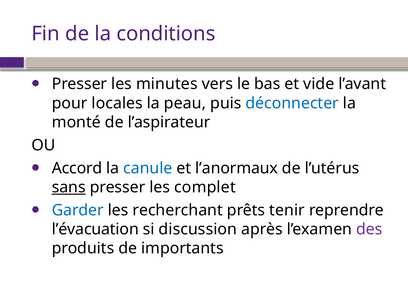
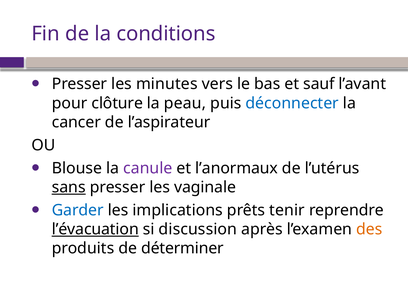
vide: vide -> sauf (319, 84)
locales: locales -> clôture (117, 103)
monté: monté -> cancer (76, 122)
Accord: Accord -> Blouse (77, 168)
canule colour: blue -> purple (148, 168)
complet: complet -> vaginale (205, 187)
recherchant: recherchant -> implications (178, 210)
l’évacuation underline: none -> present (95, 229)
des colour: purple -> orange (369, 229)
importants: importants -> déterminer (182, 248)
